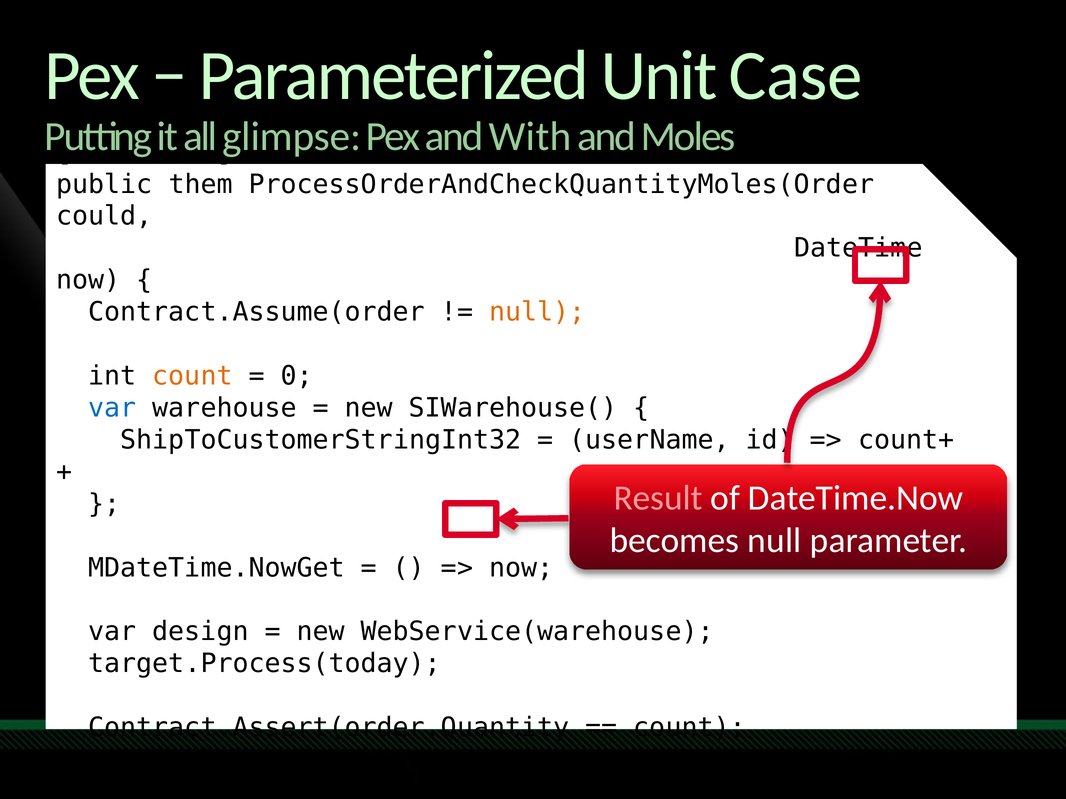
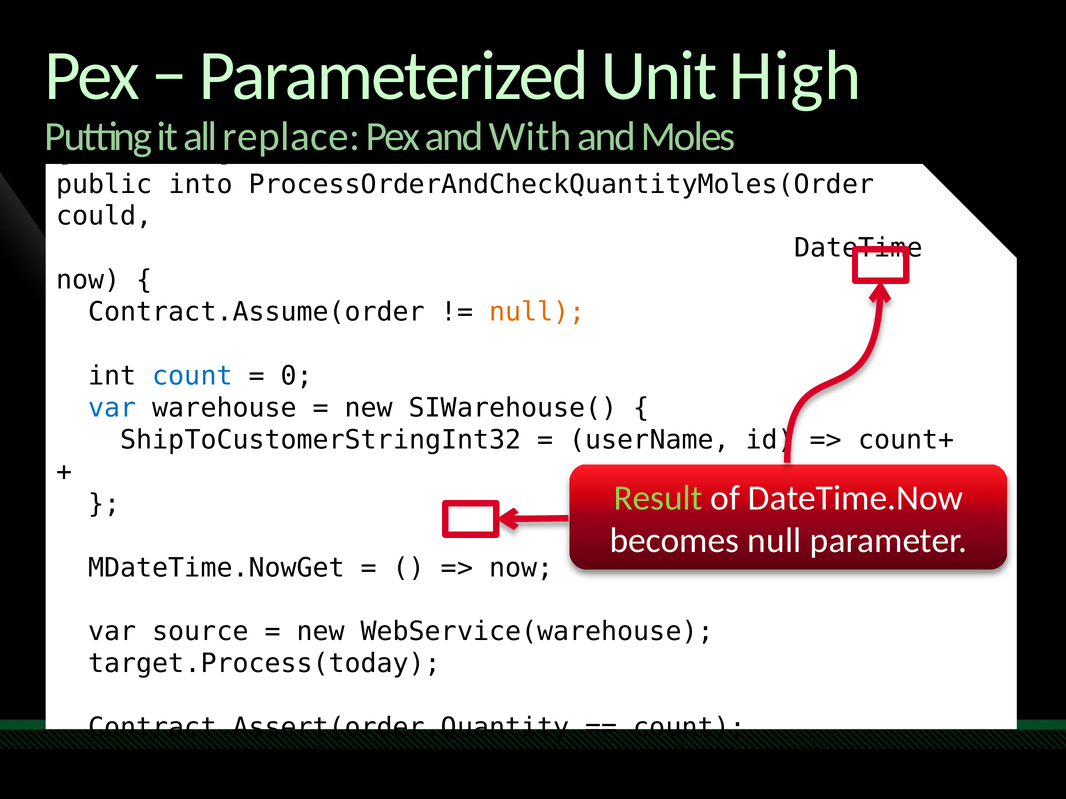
Case: Case -> High (795, 76)
glimpse: glimpse -> replace (291, 137)
them: them -> into (201, 184)
count colour: orange -> blue (193, 376)
Result colour: pink -> light green (658, 498)
design: design -> source (201, 632)
